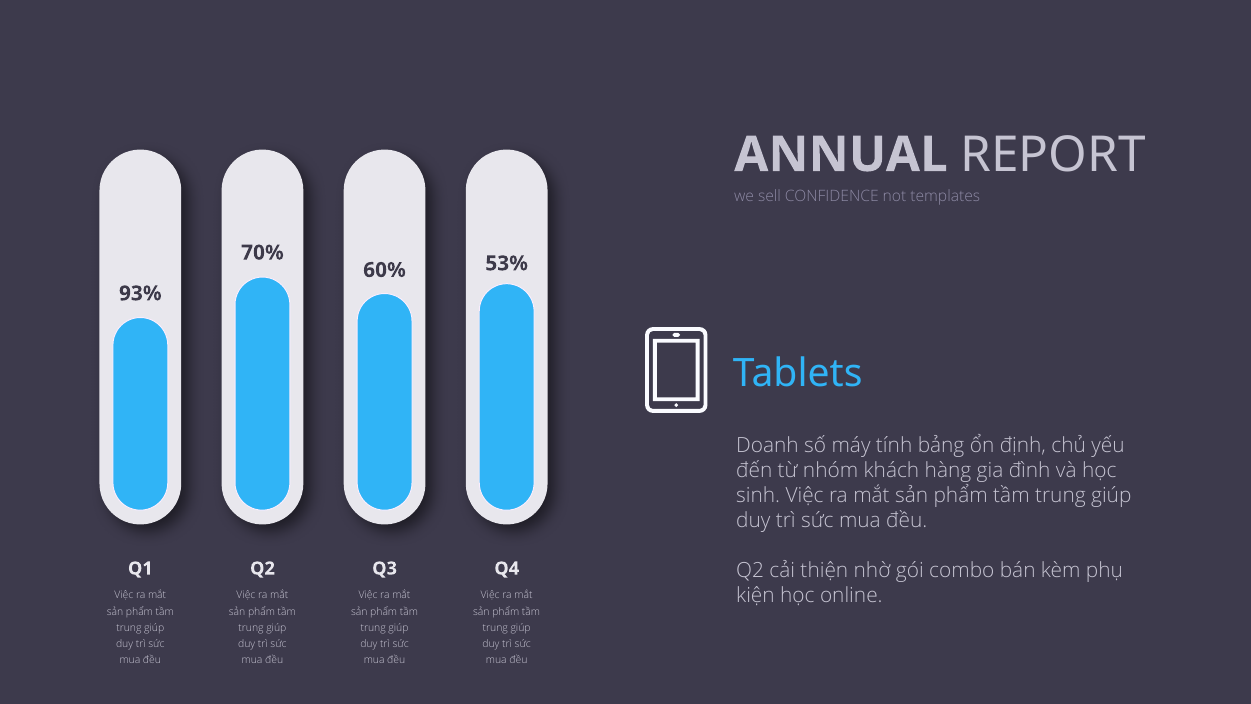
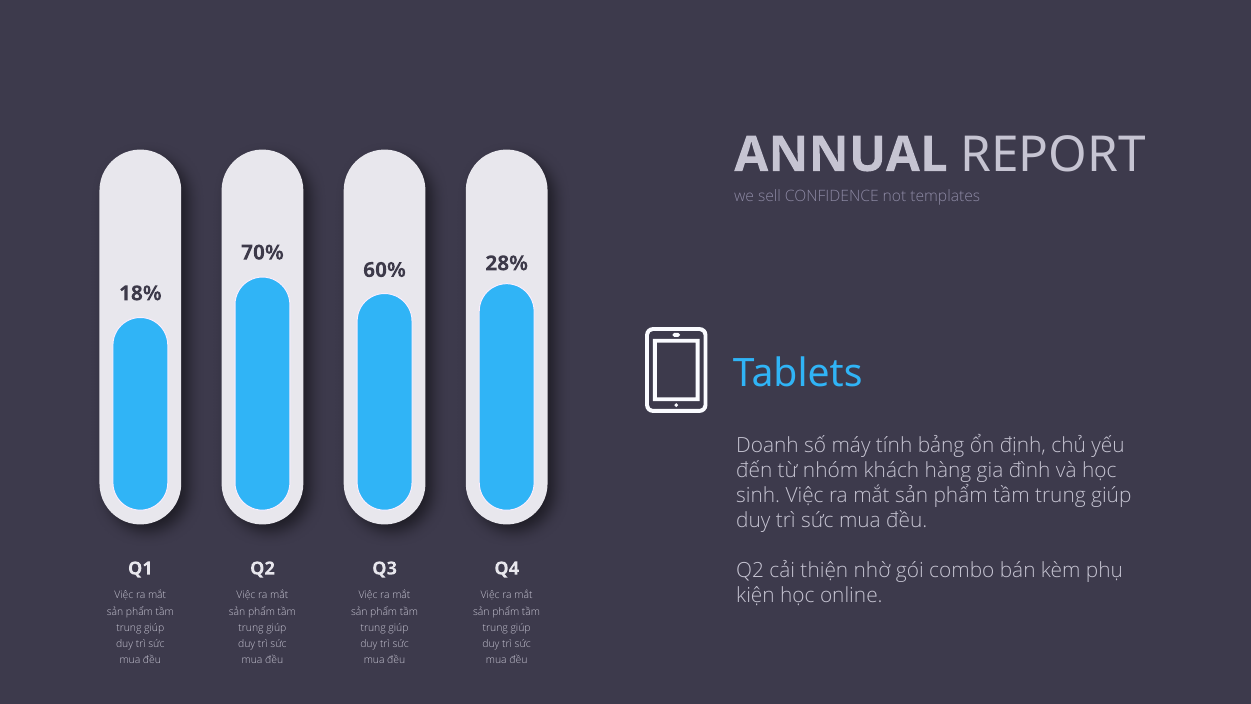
53%: 53% -> 28% (507, 263)
93%: 93% -> 18% (140, 293)
